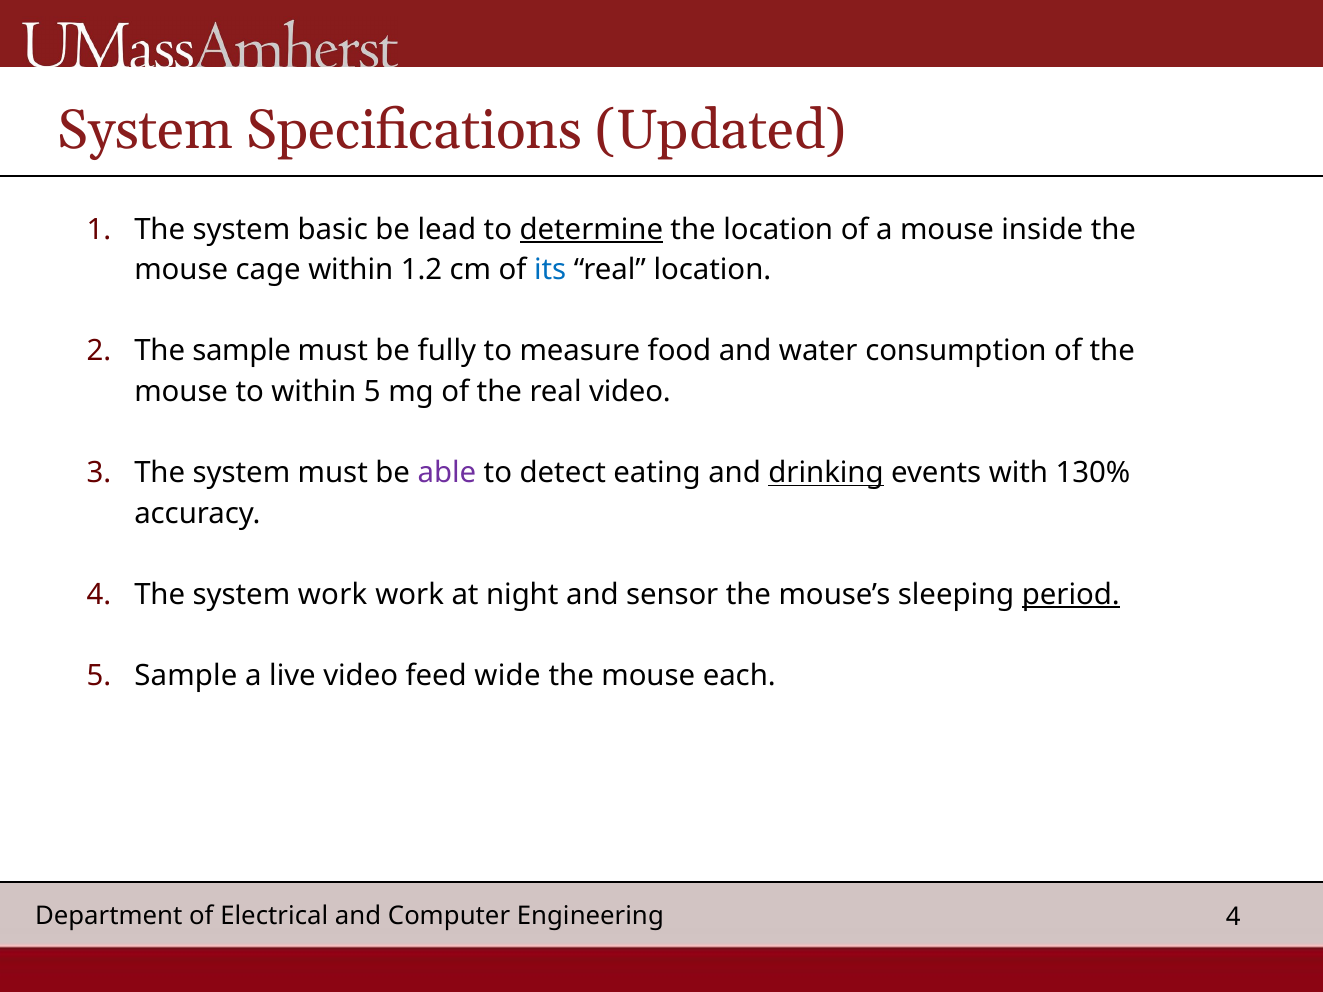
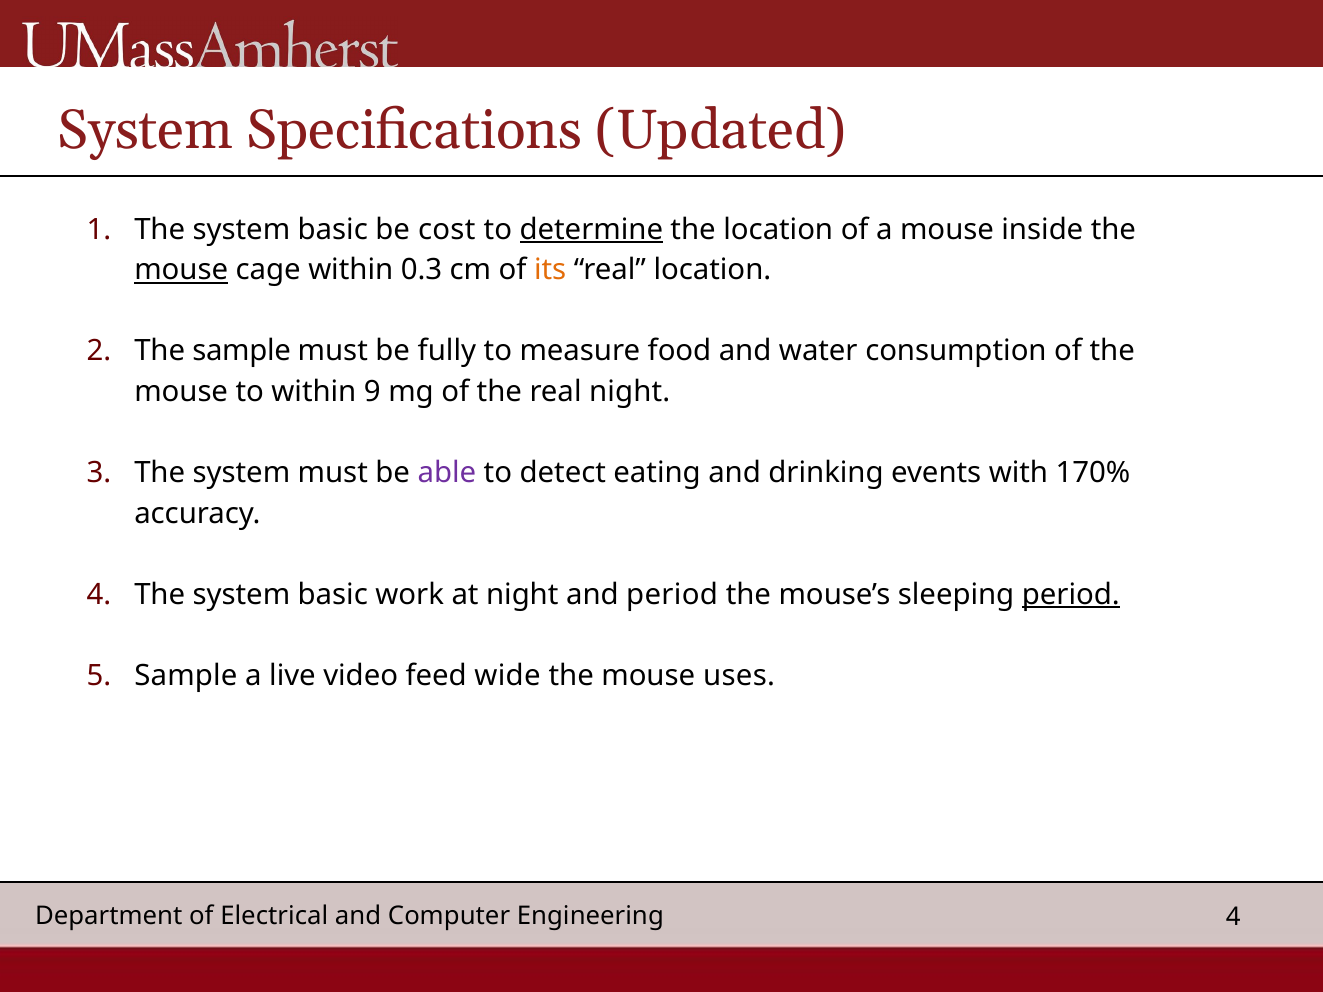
lead: lead -> cost (447, 230)
mouse underline: none -> present (181, 270)
1.2: 1.2 -> 0.3 (421, 270)
its colour: blue -> orange (550, 270)
within 5: 5 -> 9 (372, 392)
real video: video -> night (630, 392)
drinking underline: present -> none (826, 473)
130%: 130% -> 170% (1093, 473)
work: work -> basic (333, 595)
and sensor: sensor -> period (672, 595)
each: each -> uses (739, 676)
